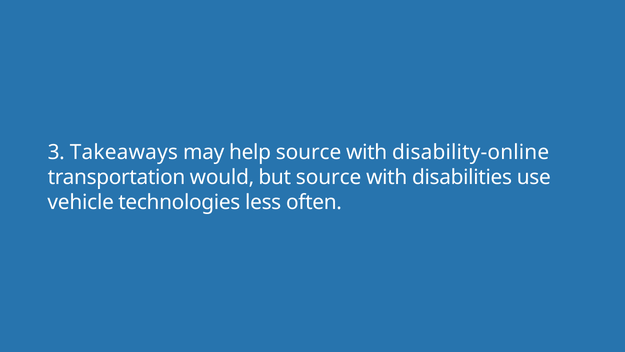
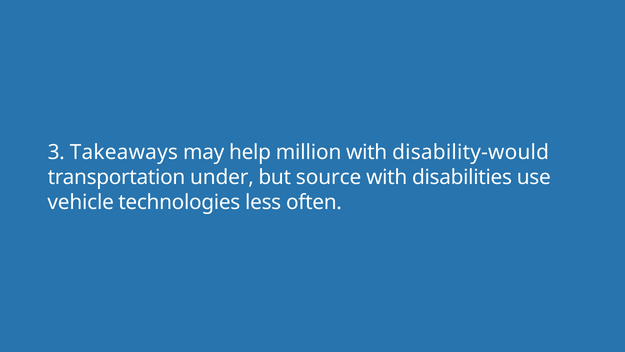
help source: source -> million (309, 152)
disability-online: disability-online -> disability-would (471, 152)
would: would -> under (222, 177)
